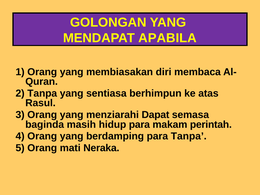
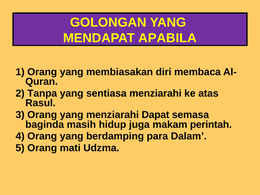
sentiasa berhimpun: berhimpun -> menziarahi (155, 93)
hidup para: para -> juga (139, 125)
para Tanpa: Tanpa -> Dalam (189, 136)
Neraka: Neraka -> Udzma (101, 148)
